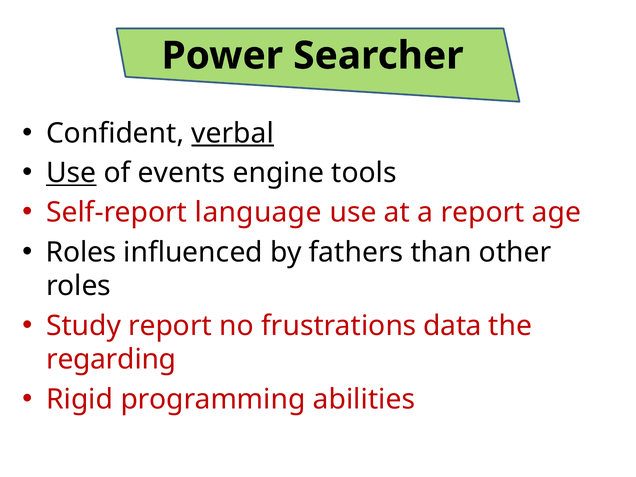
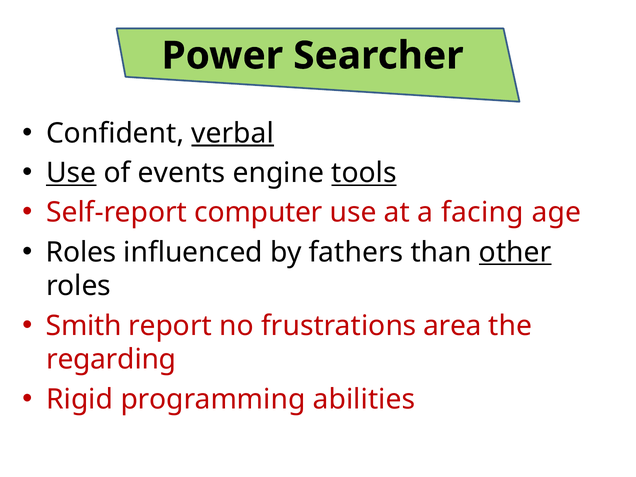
tools underline: none -> present (364, 173)
language: language -> computer (259, 213)
a report: report -> facing (482, 213)
other underline: none -> present (515, 252)
Study: Study -> Smith (84, 326)
data: data -> area (453, 326)
